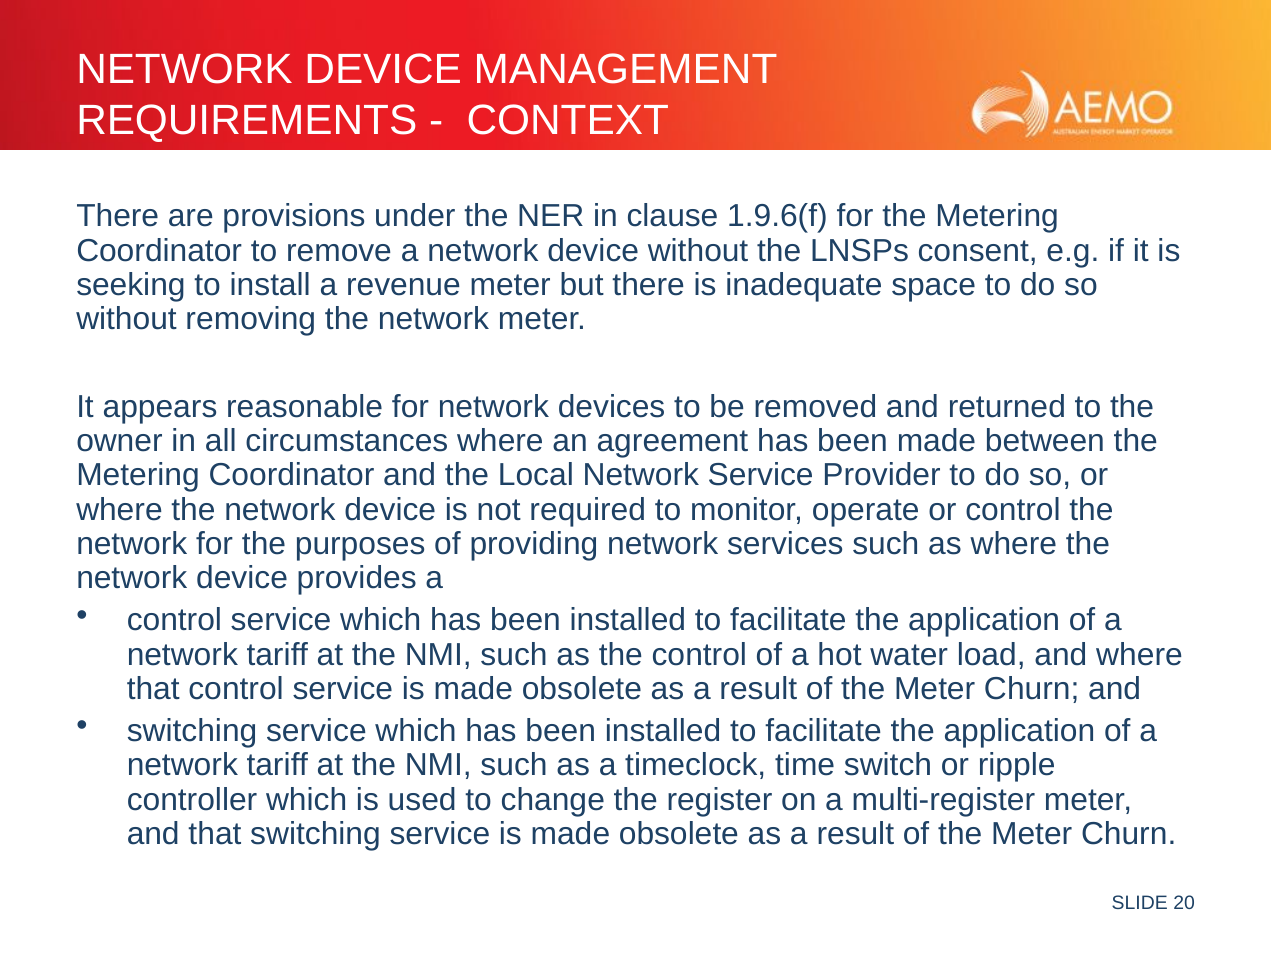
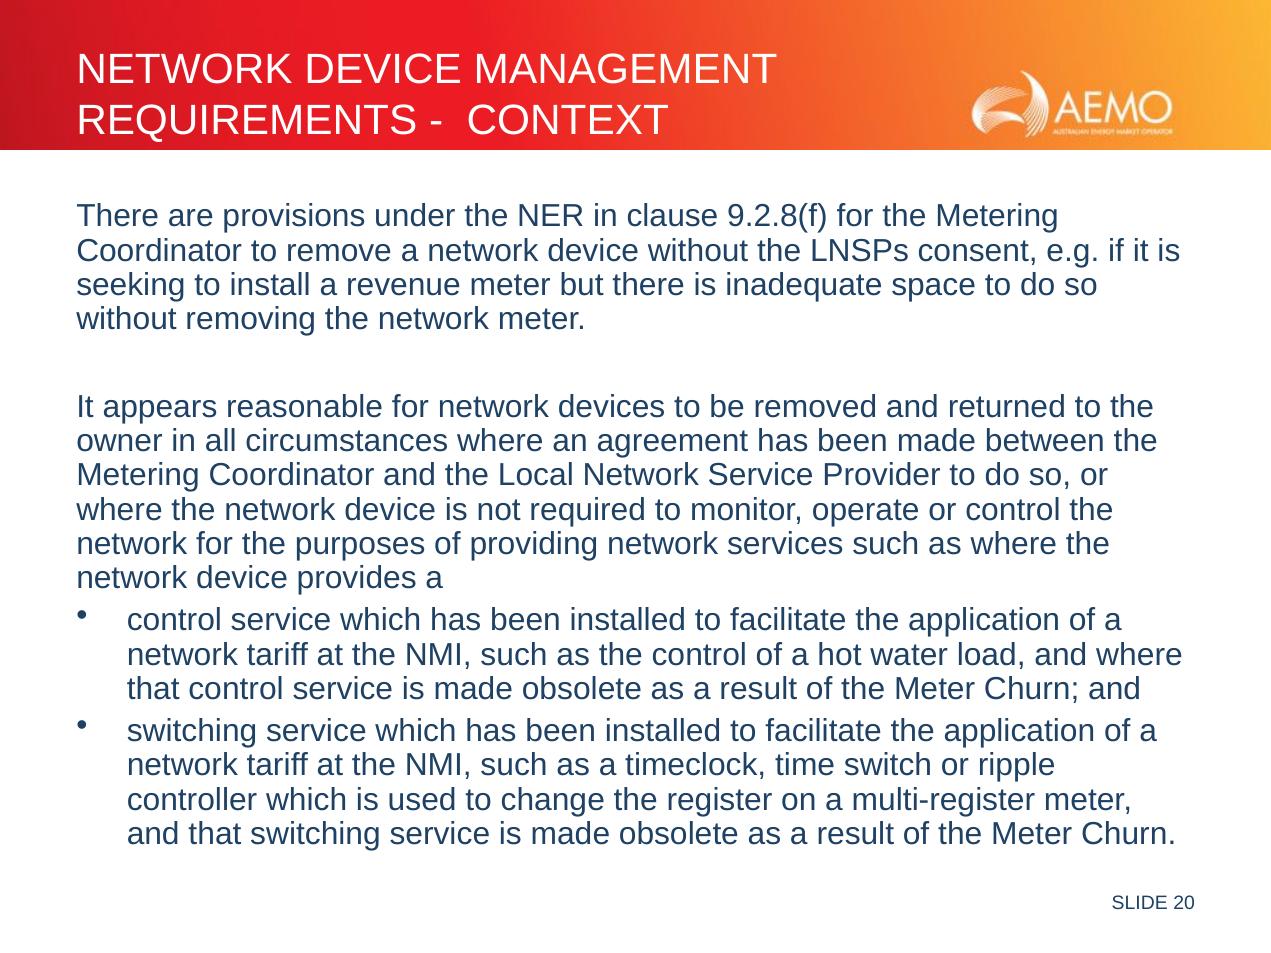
1.9.6(f: 1.9.6(f -> 9.2.8(f (777, 216)
